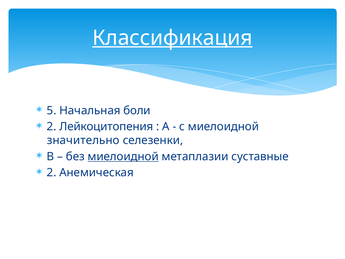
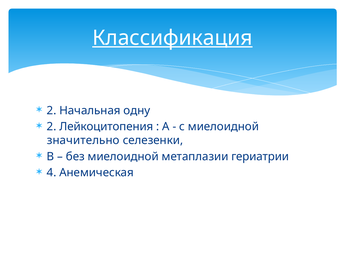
5: 5 -> 2 (52, 110)
боли: боли -> одну (137, 110)
миелоидной underline: present -> none (123, 156)
суставные: суставные -> гериатрии (260, 156)
2: 2 -> 4 (52, 172)
